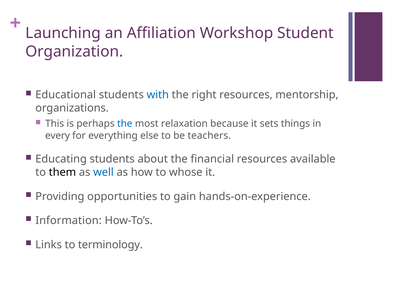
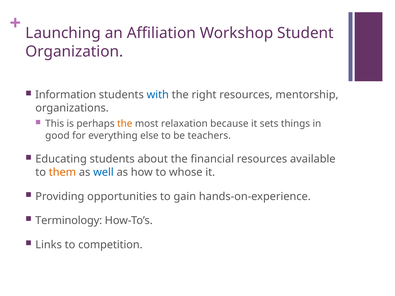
Educational: Educational -> Information (66, 95)
the colour: blue -> orange (125, 124)
every: every -> good (57, 136)
them colour: black -> orange (62, 172)
Information: Information -> Terminology (69, 221)
terminology: terminology -> competition (110, 245)
